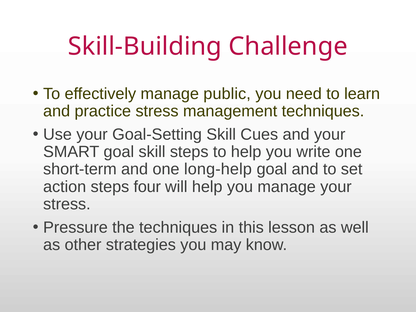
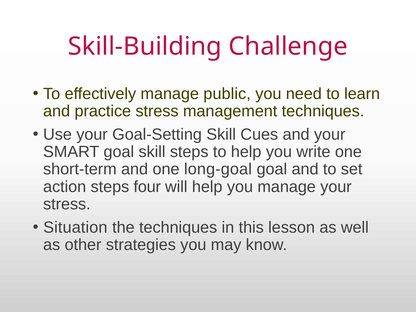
long-help: long-help -> long-goal (218, 169)
Pressure: Pressure -> Situation (75, 227)
